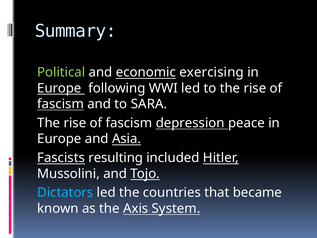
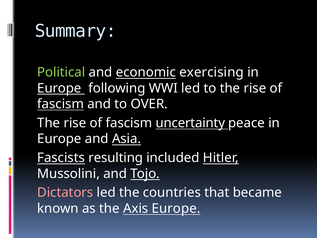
SARA: SARA -> OVER (149, 104)
depression: depression -> uncertainty (190, 123)
Dictators colour: light blue -> pink (65, 192)
Axis System: System -> Europe (176, 208)
